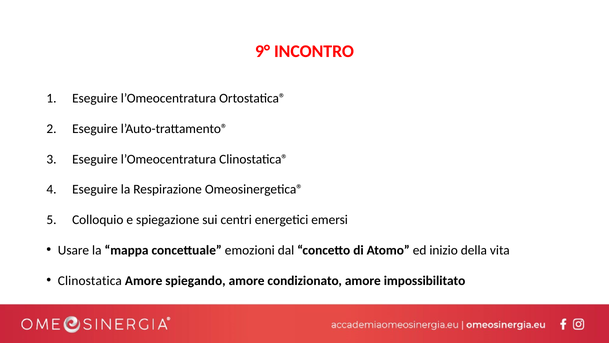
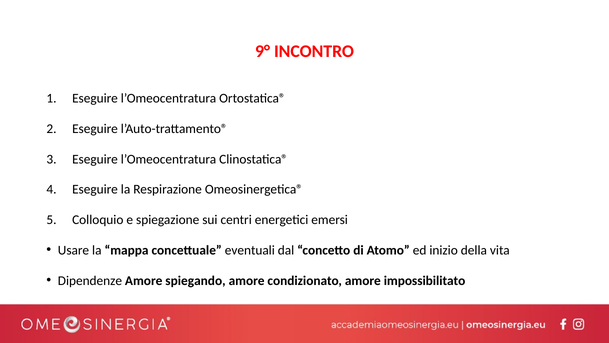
emozioni: emozioni -> eventuali (250, 250)
Clinostatica: Clinostatica -> Dipendenze (90, 280)
